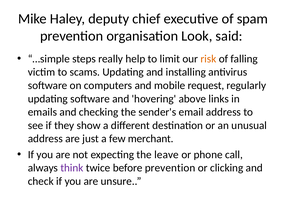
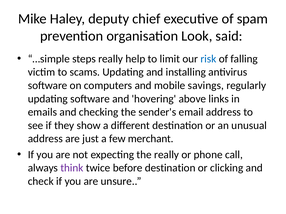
risk colour: orange -> blue (208, 59)
request: request -> savings (206, 86)
the leave: leave -> really (167, 155)
before prevention: prevention -> destination (170, 168)
